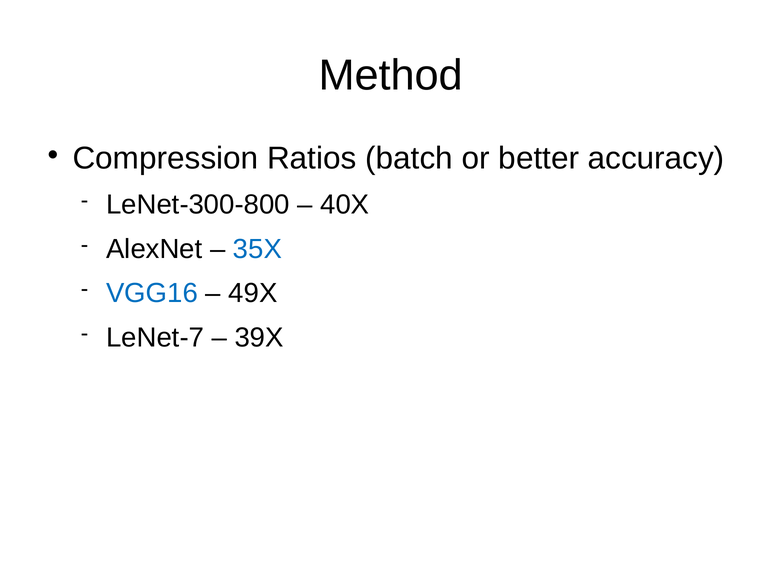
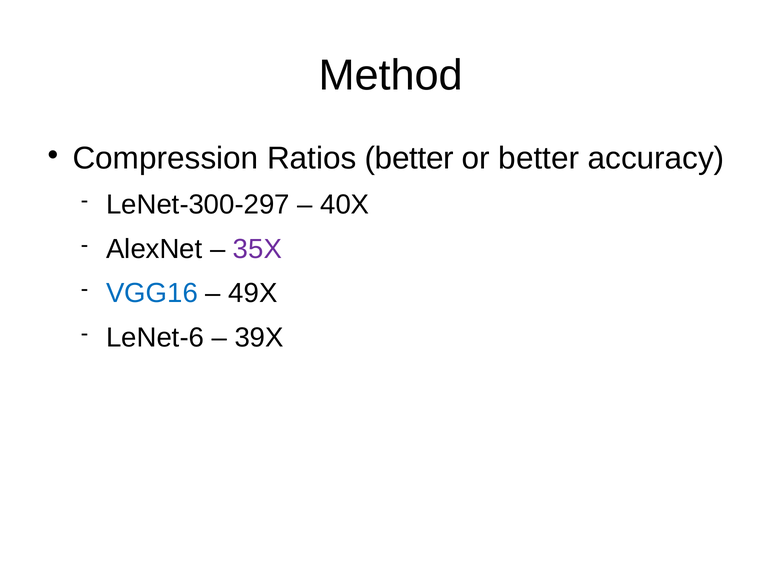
Ratios batch: batch -> better (409, 158)
LeNet-300-800: LeNet-300-800 -> LeNet-300-297 (198, 205)
35X colour: blue -> purple (257, 249)
LeNet-7: LeNet-7 -> LeNet-6 (155, 337)
